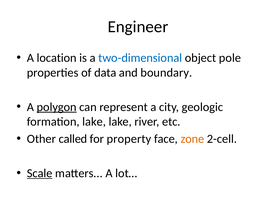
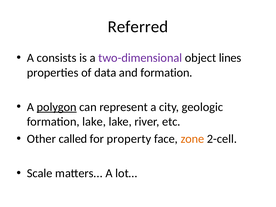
Engineer: Engineer -> Referred (138, 27)
location: location -> consists (57, 58)
two-dimensional colour: blue -> purple (140, 58)
pole: pole -> lines (230, 58)
and boundary: boundary -> formation (166, 73)
Scale underline: present -> none (40, 173)
